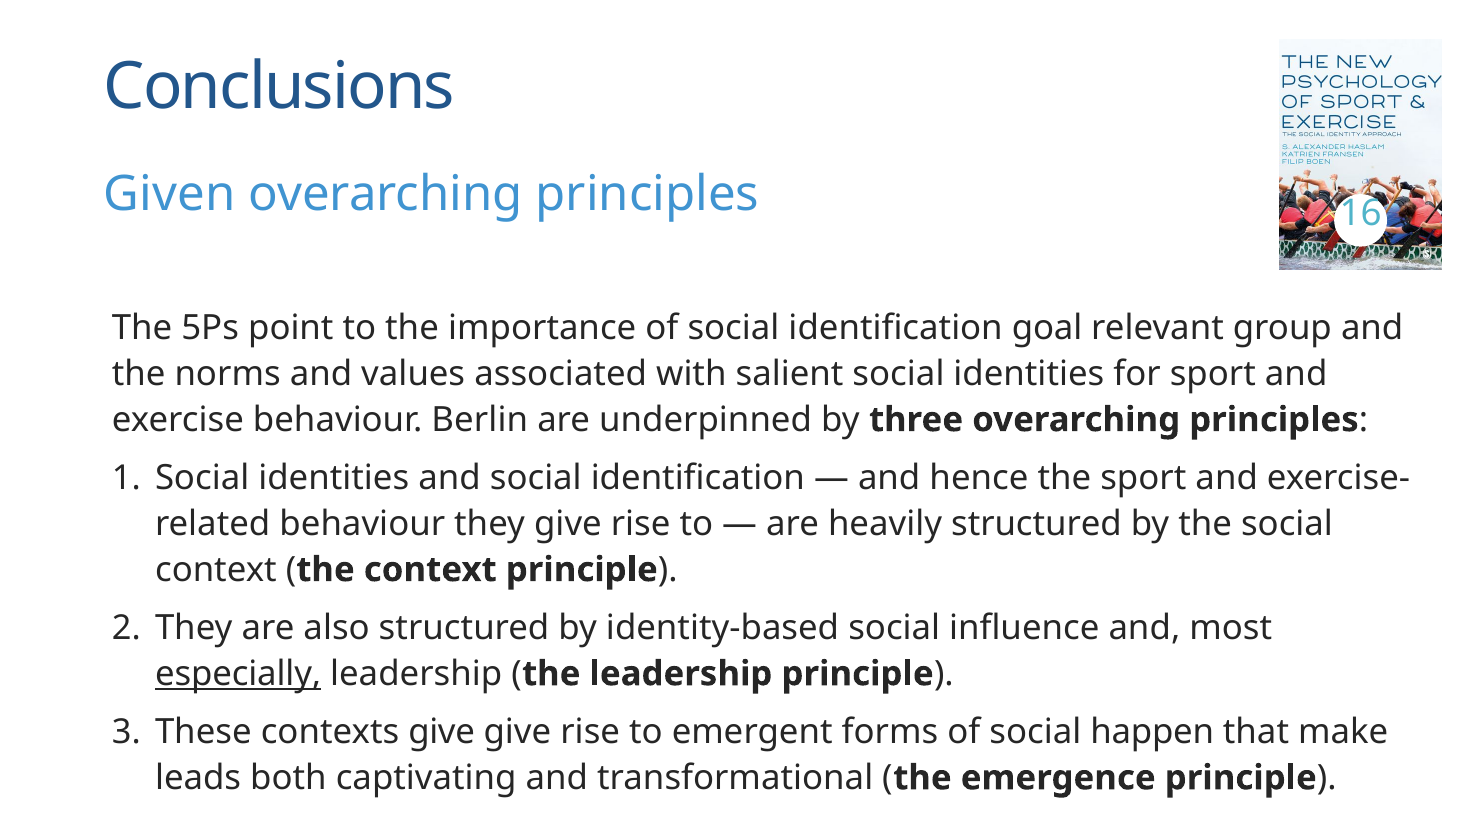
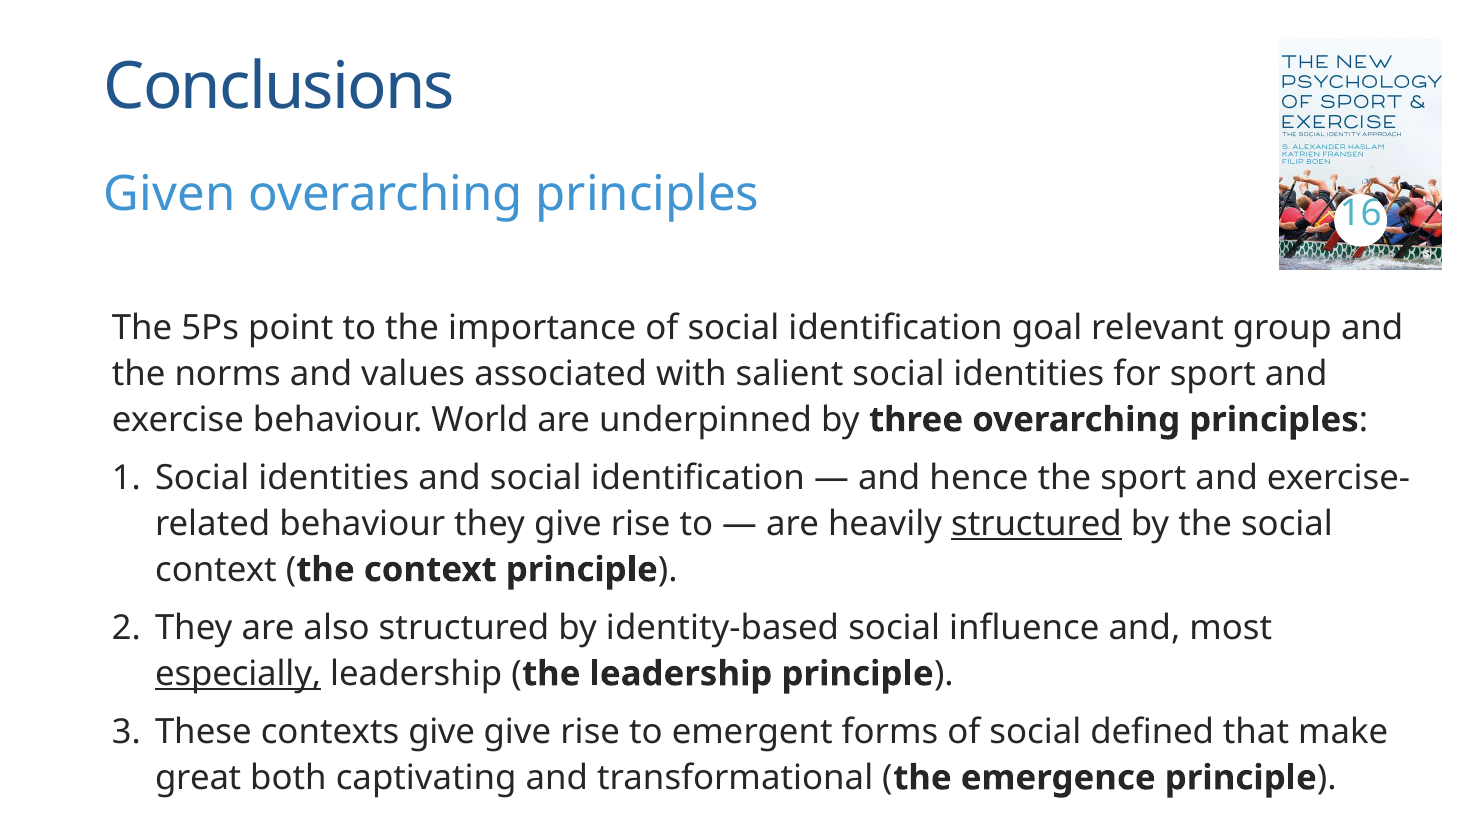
Berlin: Berlin -> World (480, 420)
structured underline: none -> present (1036, 524)
happen: happen -> defined (1152, 732)
leads: leads -> great (198, 778)
